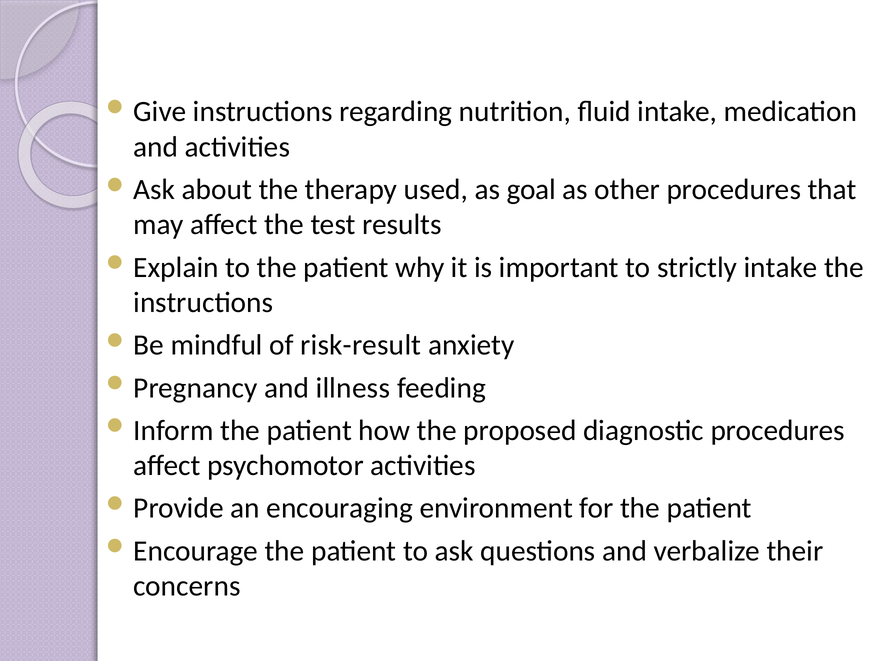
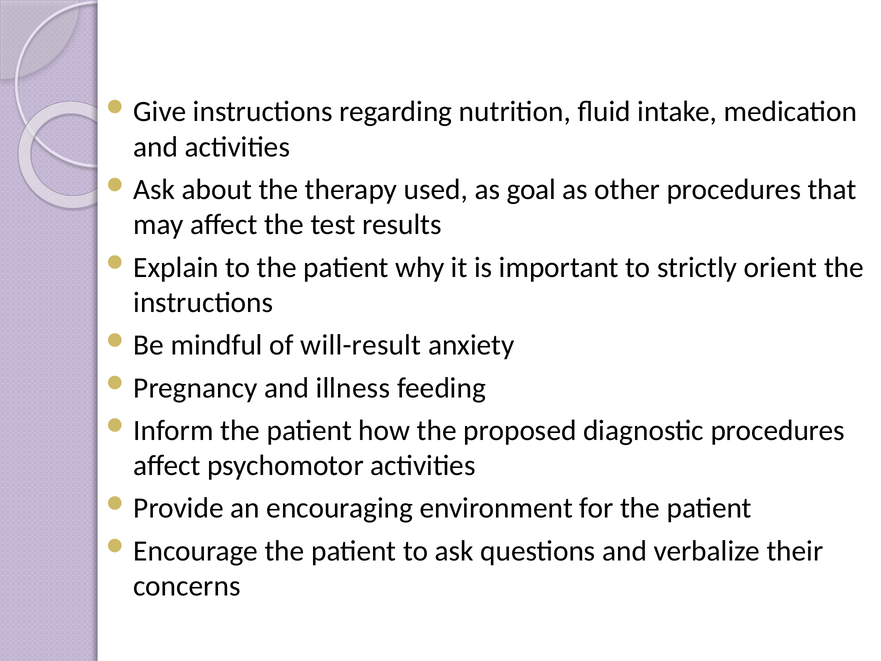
strictly intake: intake -> orient (780, 267)
risk-result: risk-result -> will-result (361, 345)
